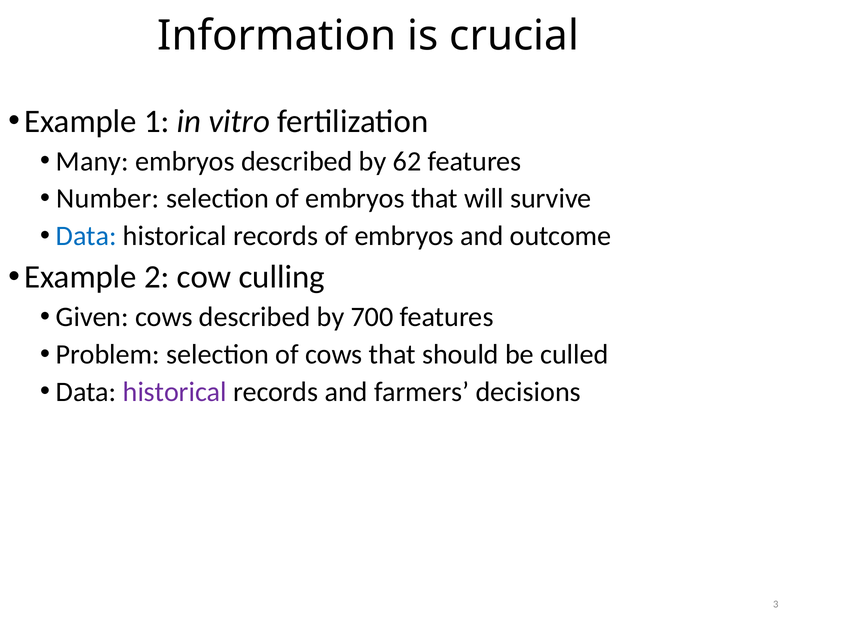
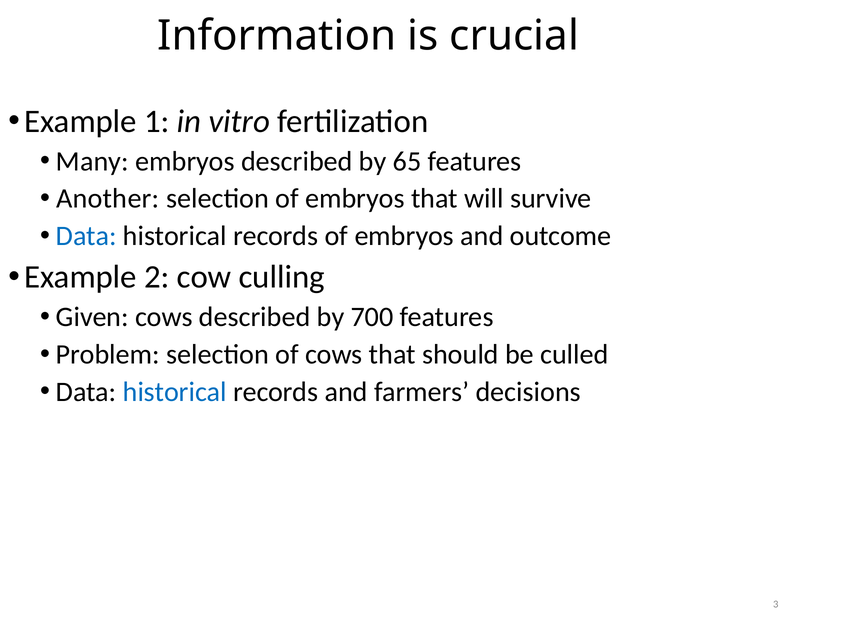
62: 62 -> 65 (407, 161)
Number: Number -> Another (108, 199)
historical colour: purple -> blue (175, 392)
